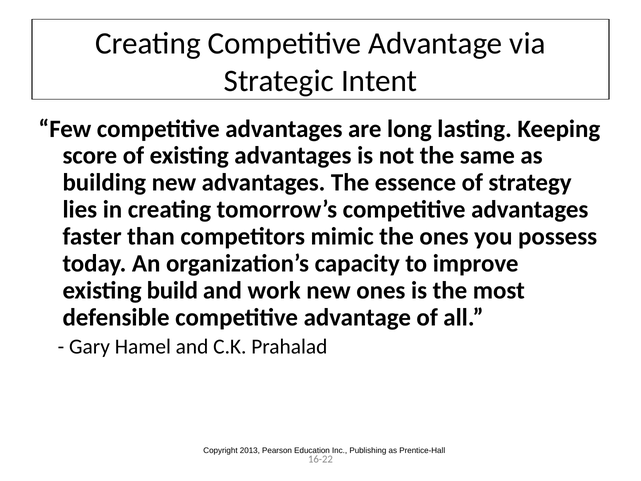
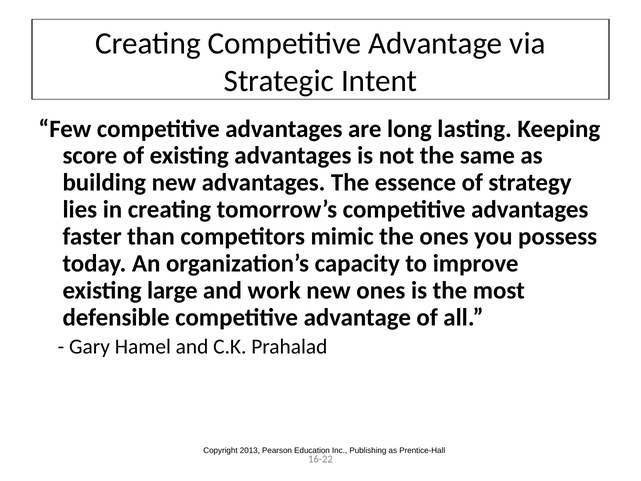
build: build -> large (172, 290)
